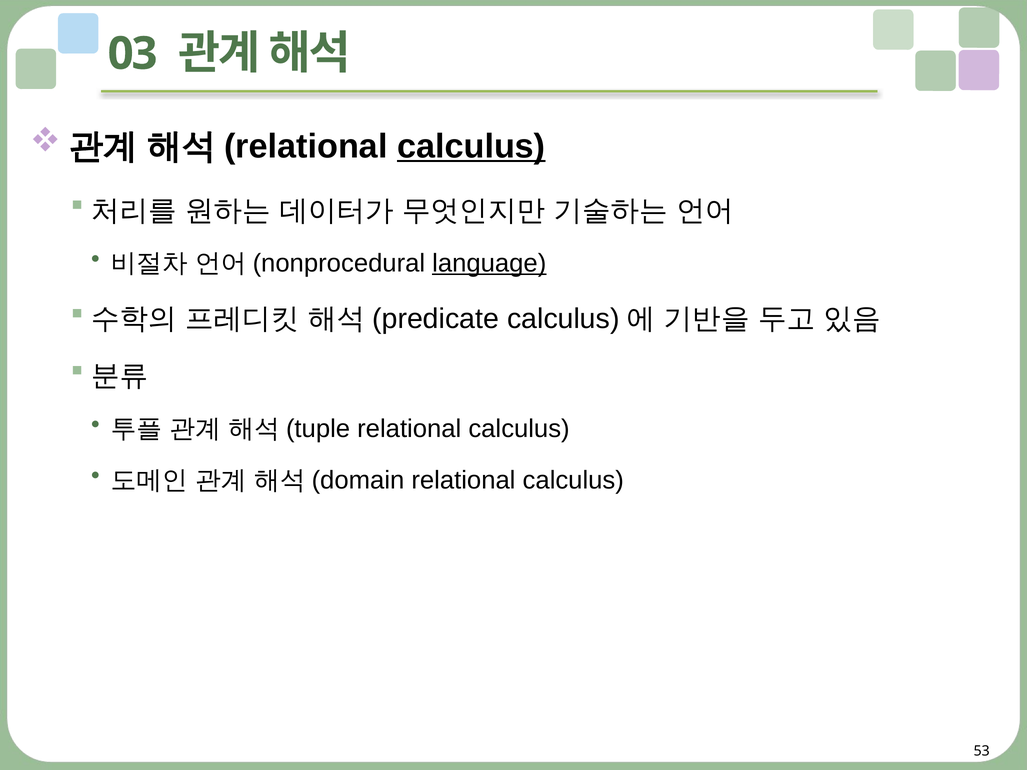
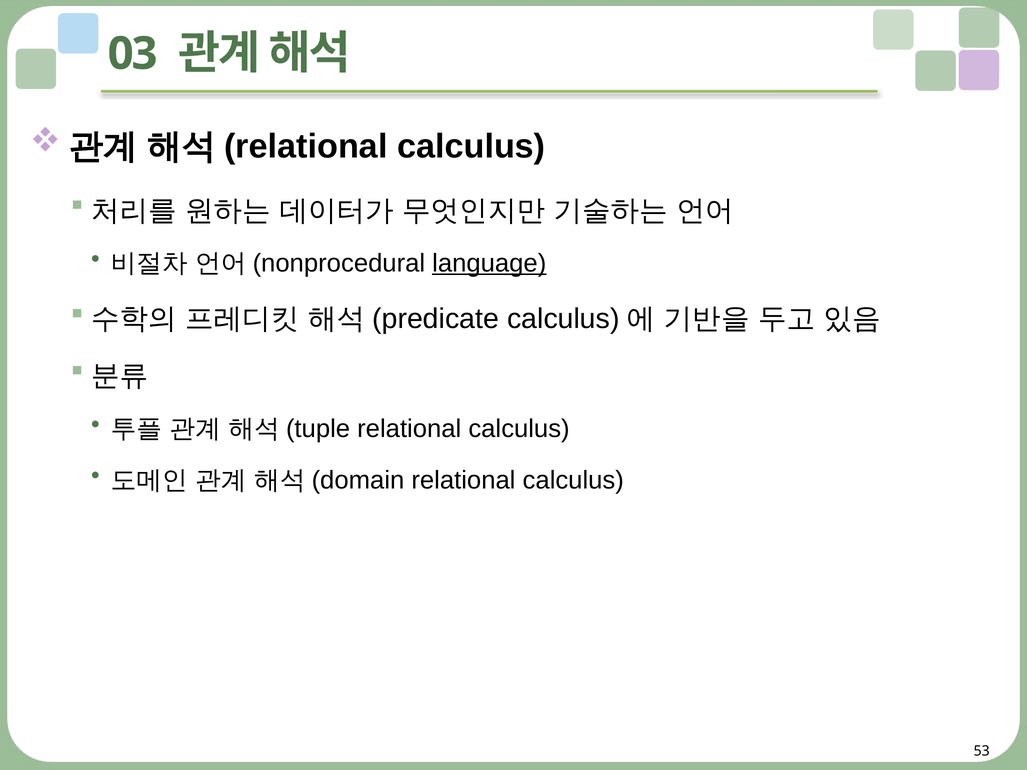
calculus underline: present -> none (471, 146)
